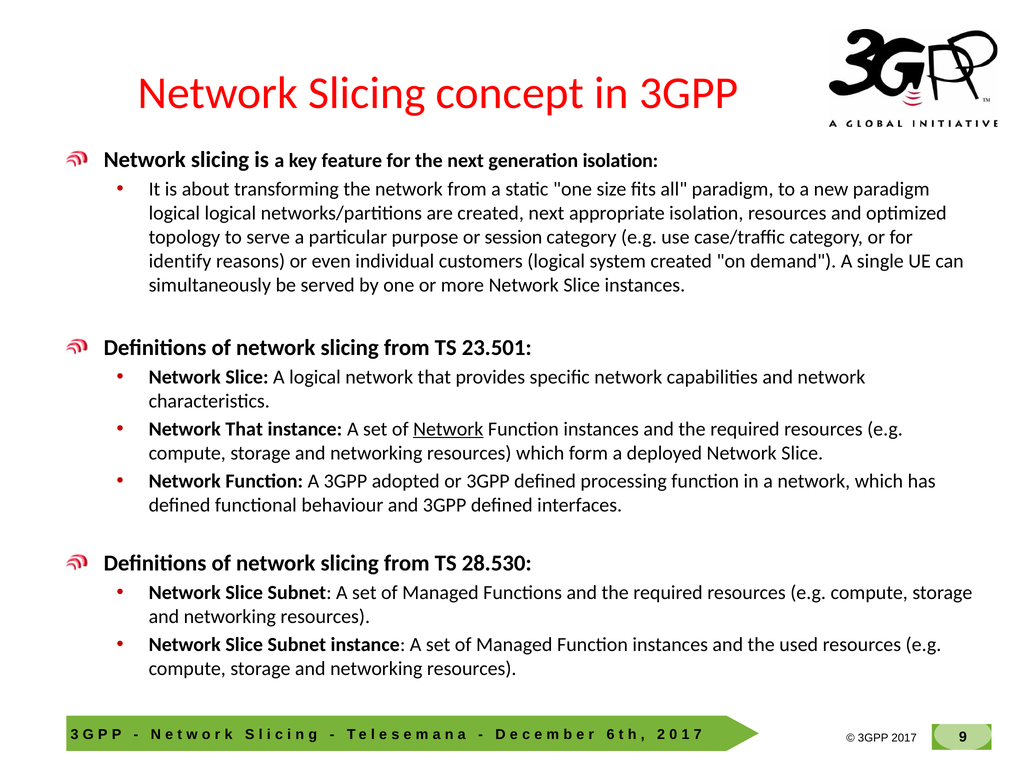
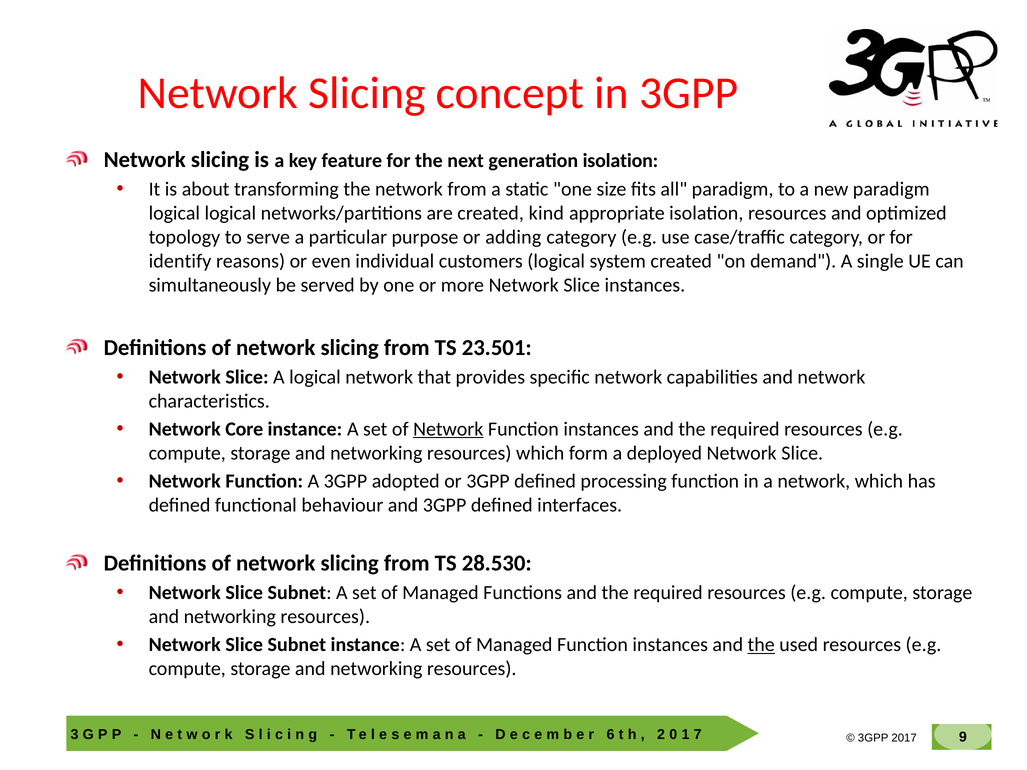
created next: next -> kind (546, 213)
session: session -> adding (513, 237)
That: That -> Core (244, 429)
the underline: none -> present (761, 645)
